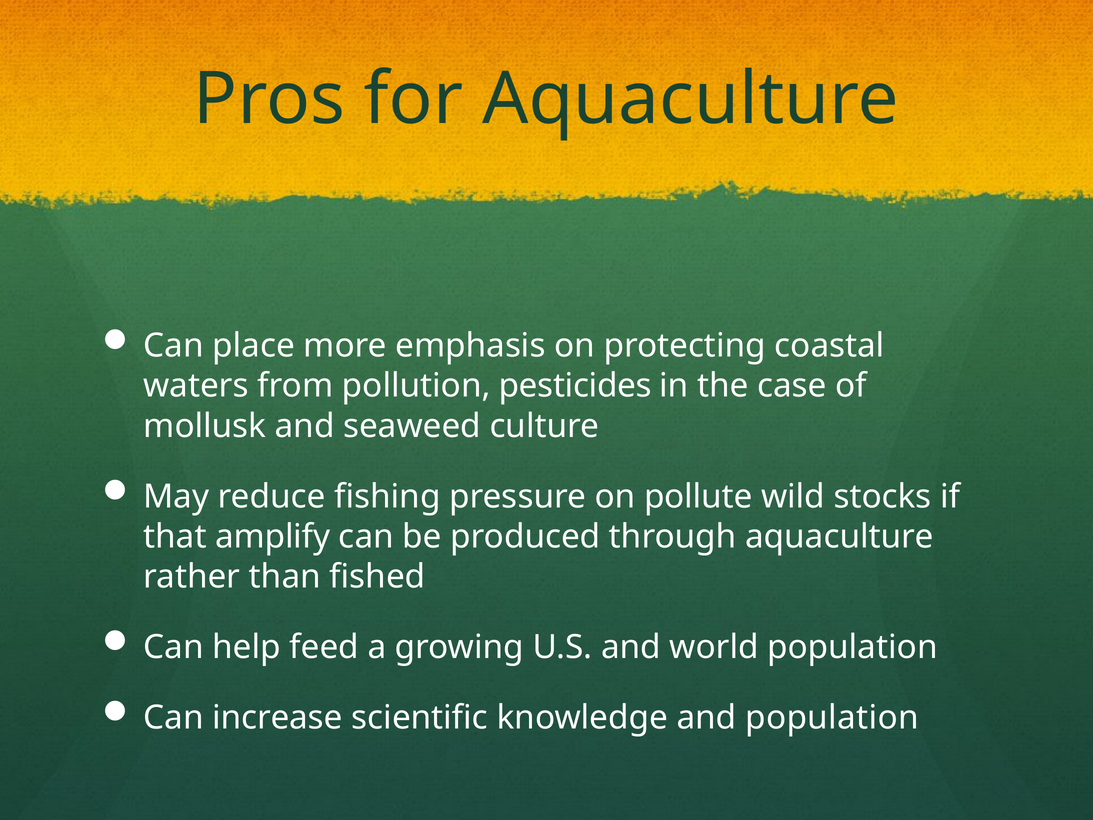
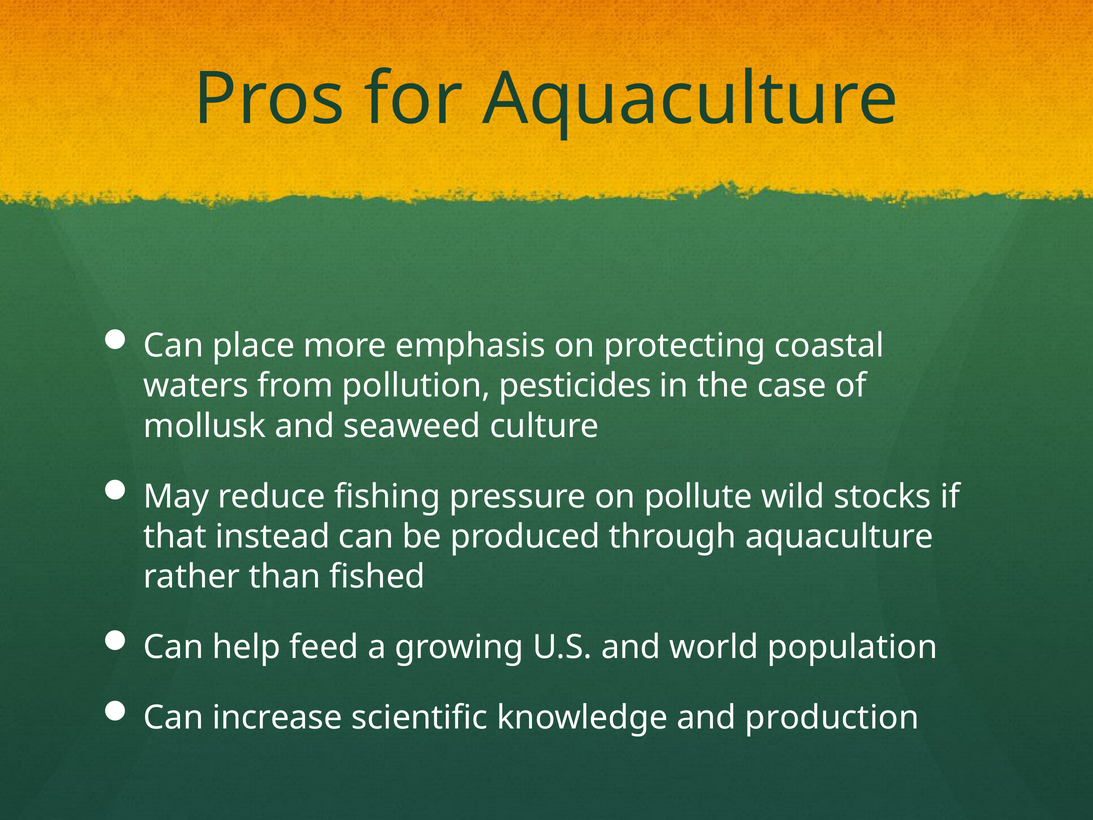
amplify: amplify -> instead (273, 536)
and population: population -> production (832, 717)
